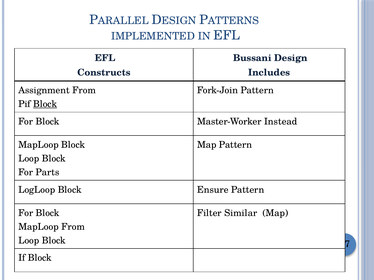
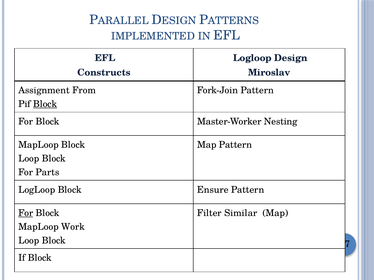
Bussani: Bussani -> Logloop (252, 58)
Includes: Includes -> Miroslav (269, 73)
Instead: Instead -> Nesting (281, 122)
For underline: none -> present (26, 213)
MapLoop From: From -> Work (73, 227)
